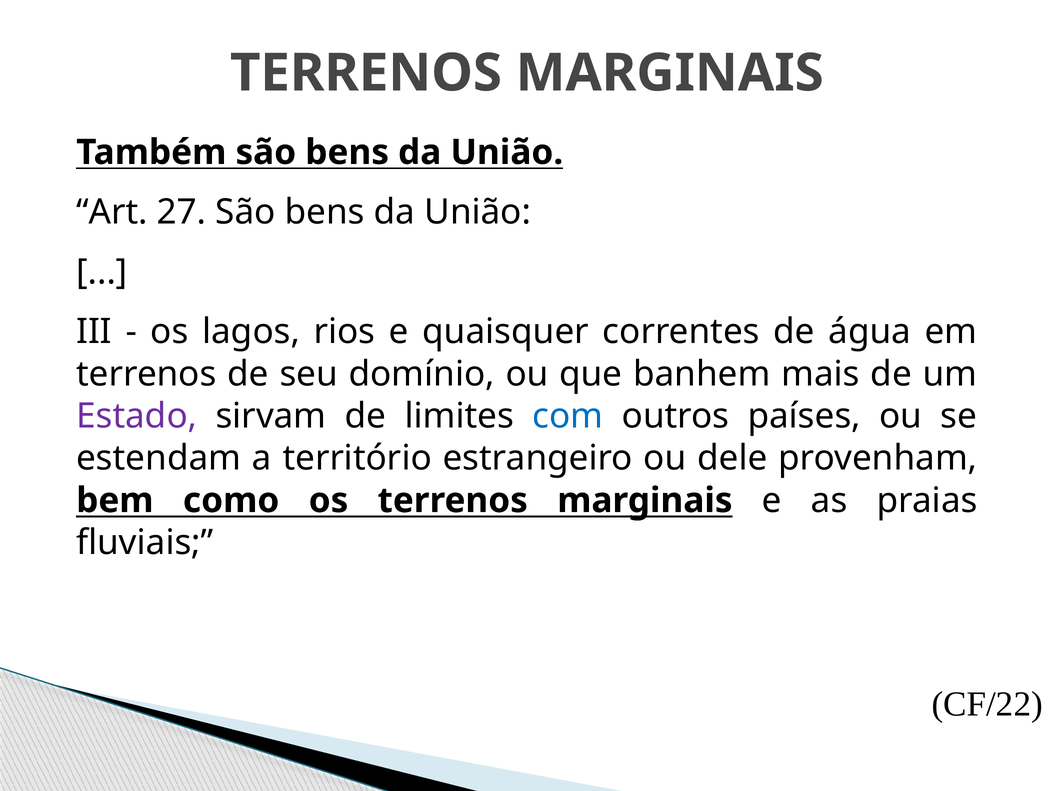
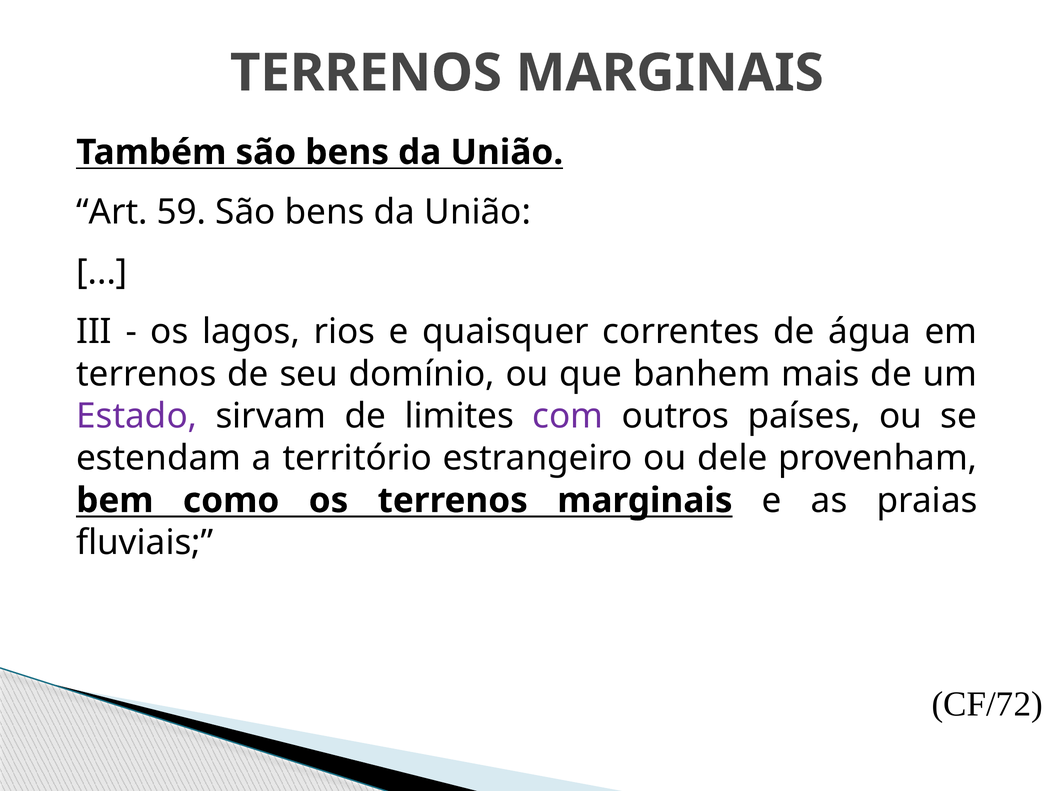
27: 27 -> 59 (182, 212)
com colour: blue -> purple (568, 416)
CF/22: CF/22 -> CF/72 (987, 704)
